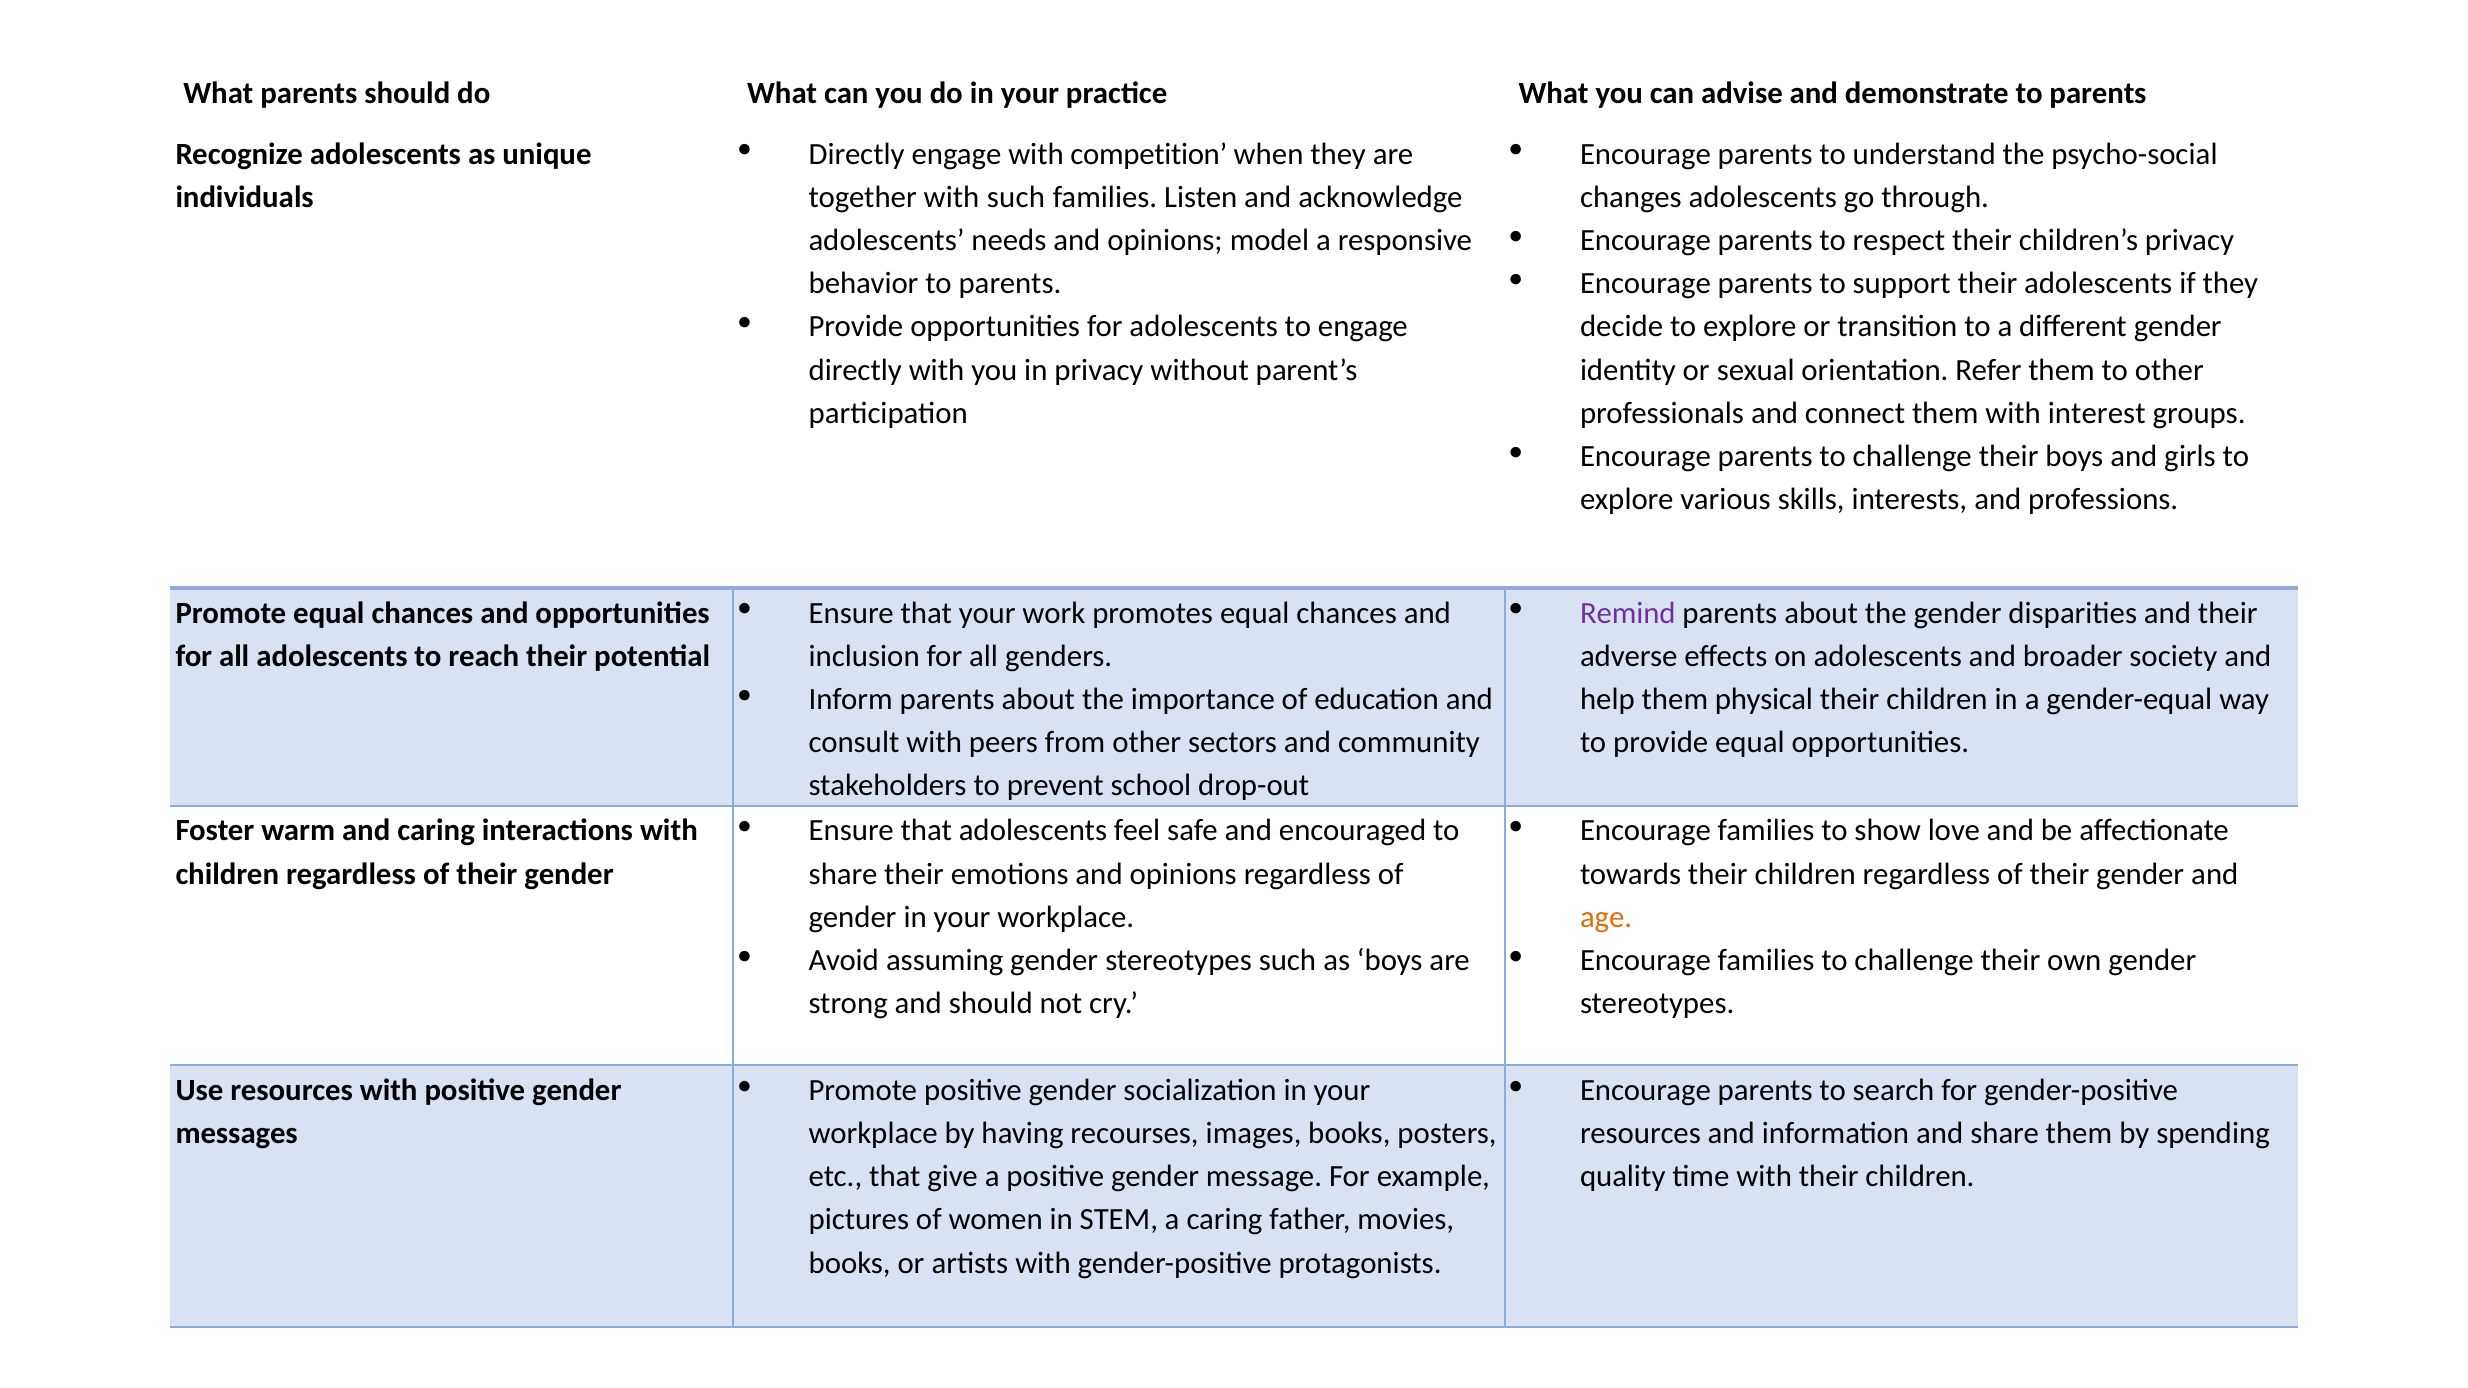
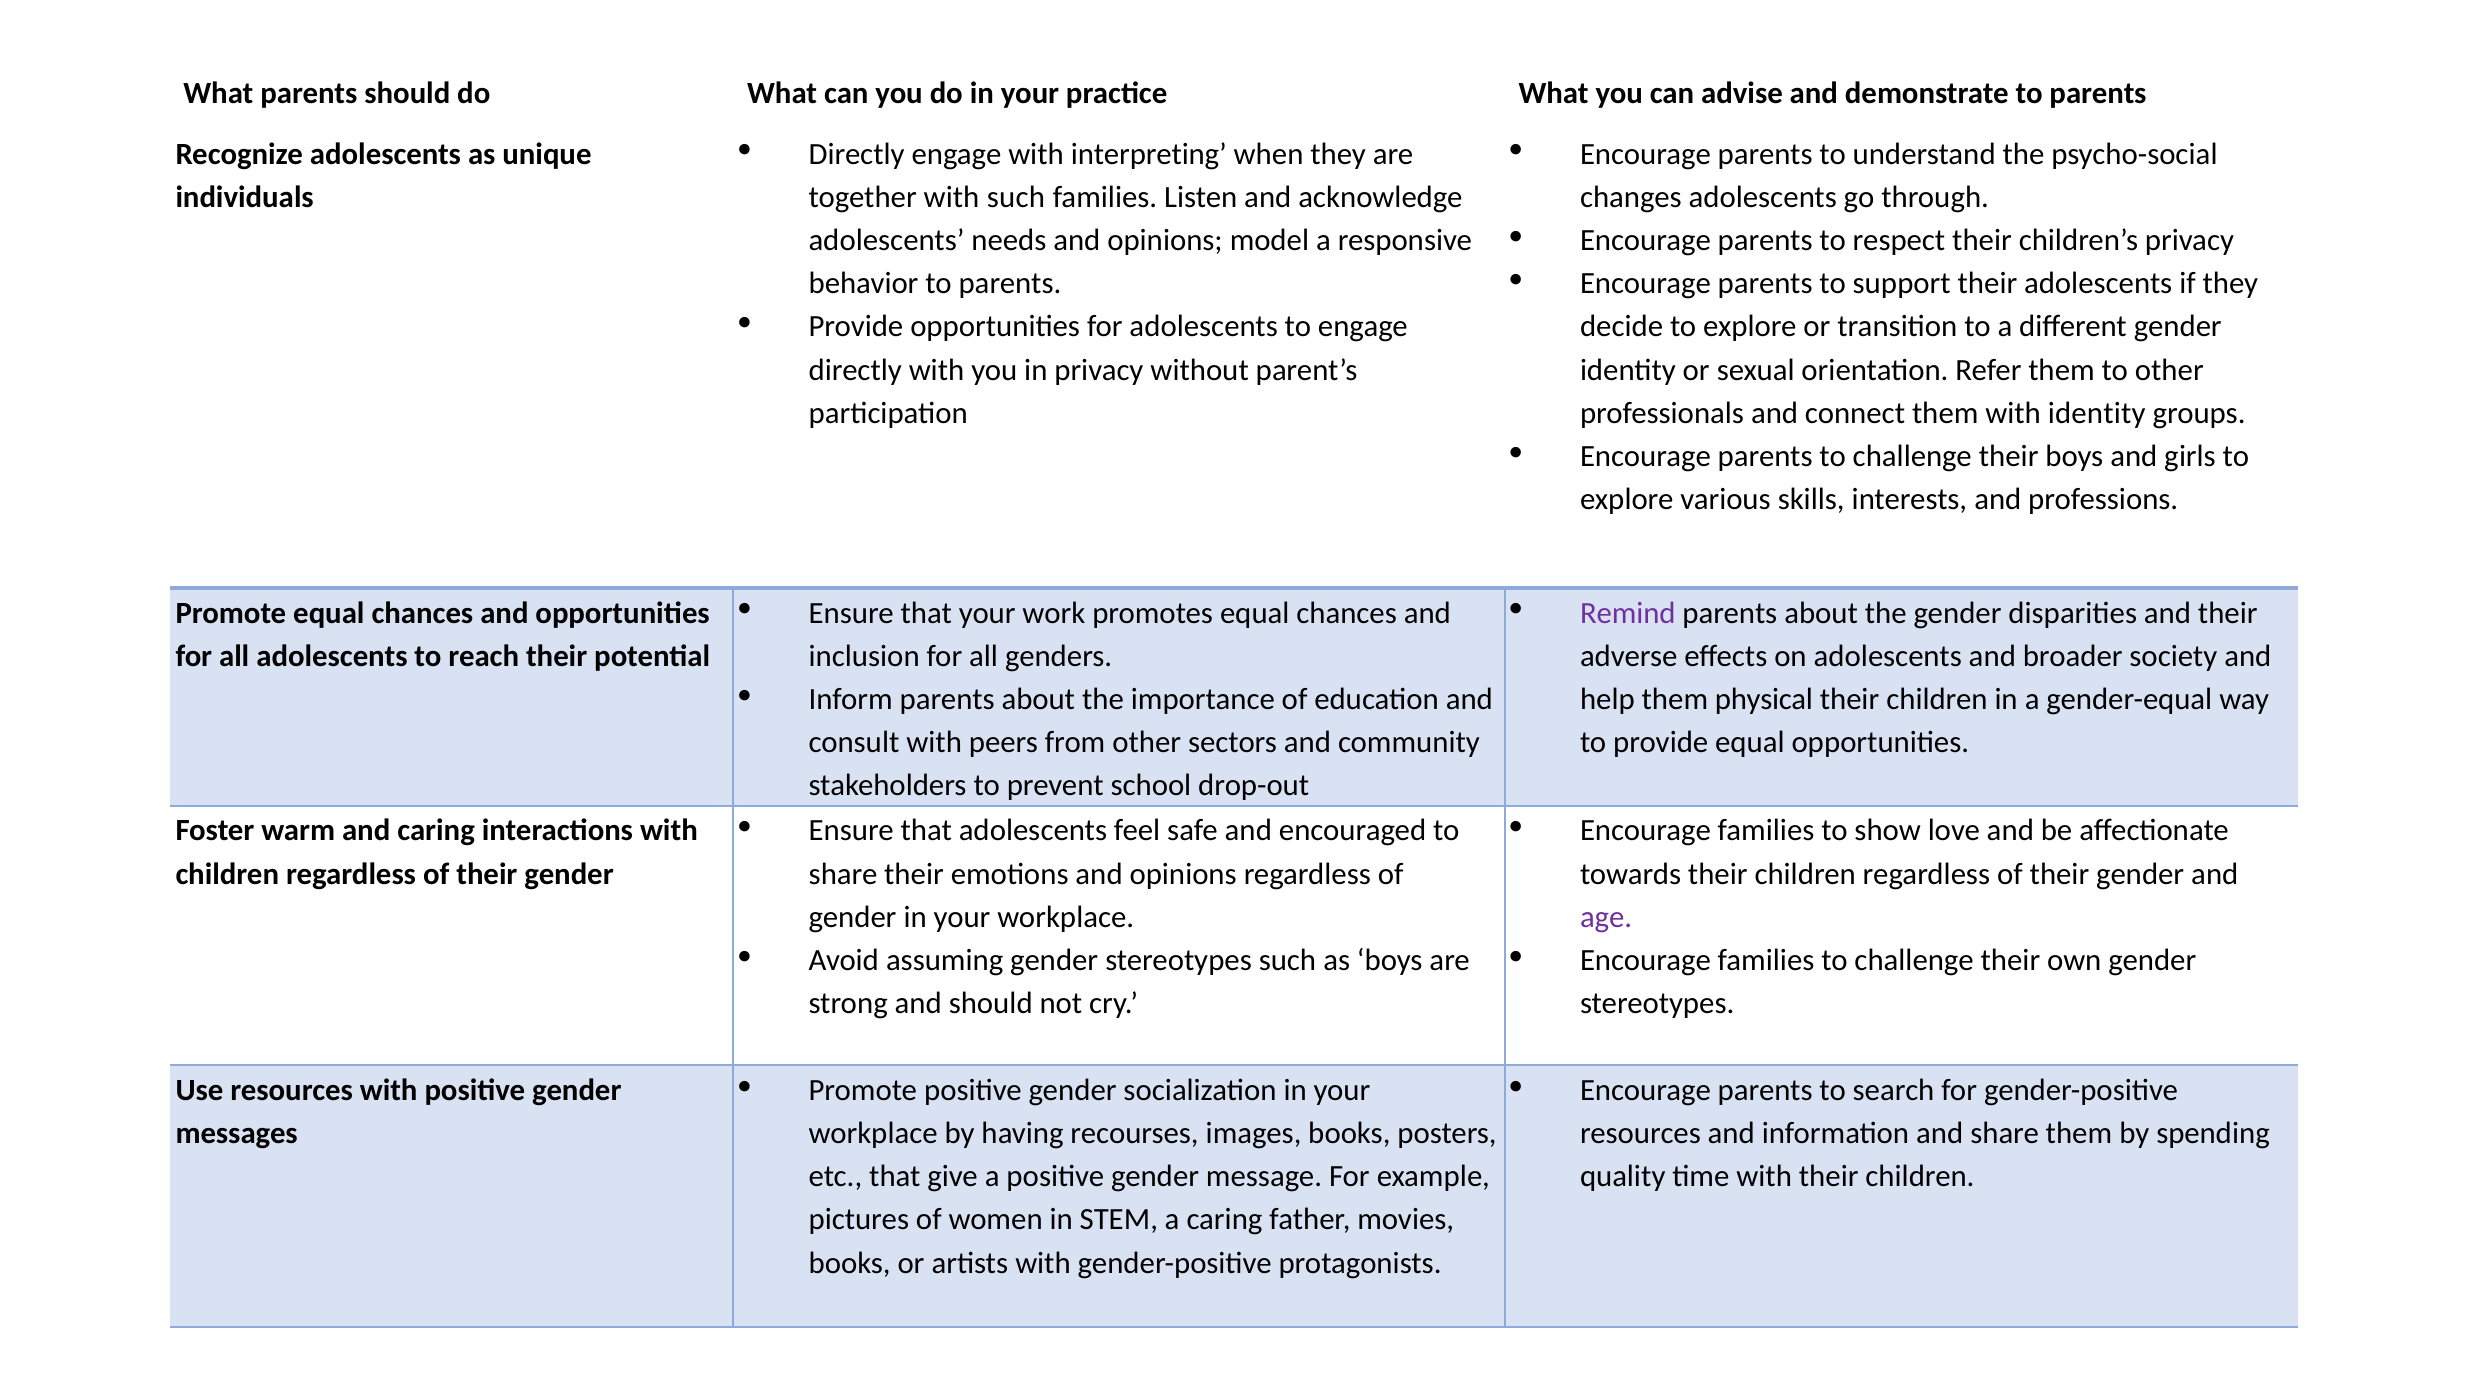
competition: competition -> interpreting (1149, 154)
with interest: interest -> identity (2097, 413)
age colour: orange -> purple (1606, 917)
